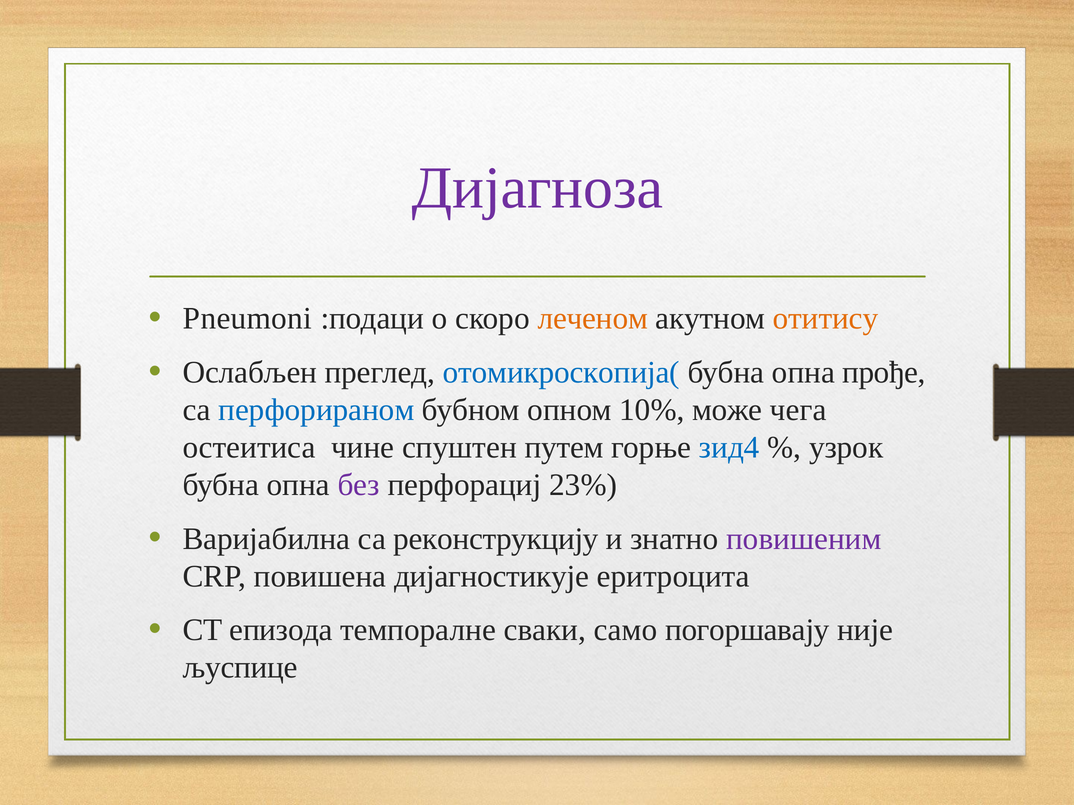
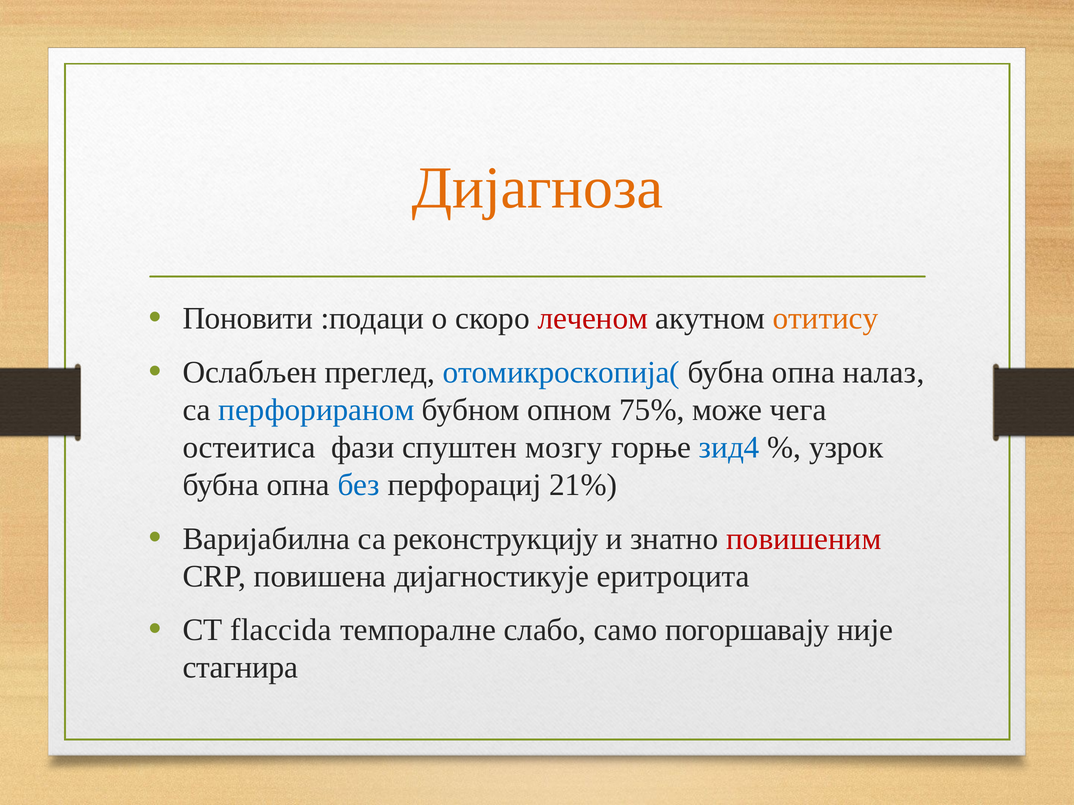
Дијагноза colour: purple -> orange (537, 188)
Pneumoni: Pneumoni -> Поновити (248, 319)
леченом colour: orange -> red (593, 319)
прође: прође -> налаз (884, 373)
10%: 10% -> 75% (652, 410)
чине: чине -> фази (363, 448)
путем: путем -> мозгу (564, 448)
без colour: purple -> blue (359, 485)
23%: 23% -> 21% (583, 485)
повишеним colour: purple -> red (804, 539)
епизода: епизода -> flaccida (281, 630)
сваки: сваки -> слабо (545, 630)
љуспице: љуспице -> стагнира (240, 668)
